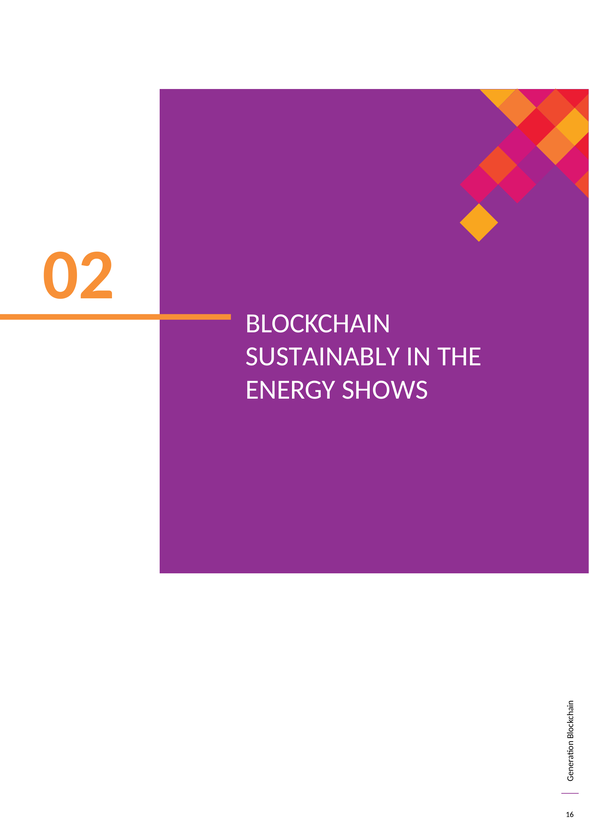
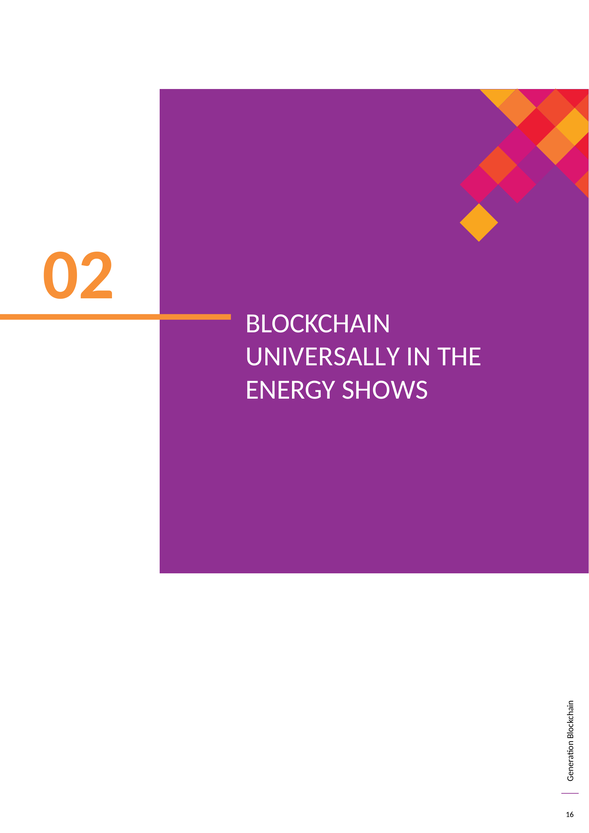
SUSTAINABLY: SUSTAINABLY -> UNIVERSALLY (323, 357)
